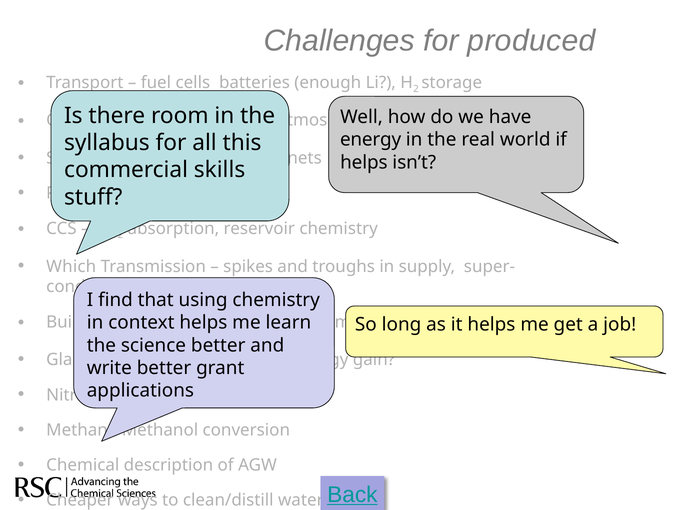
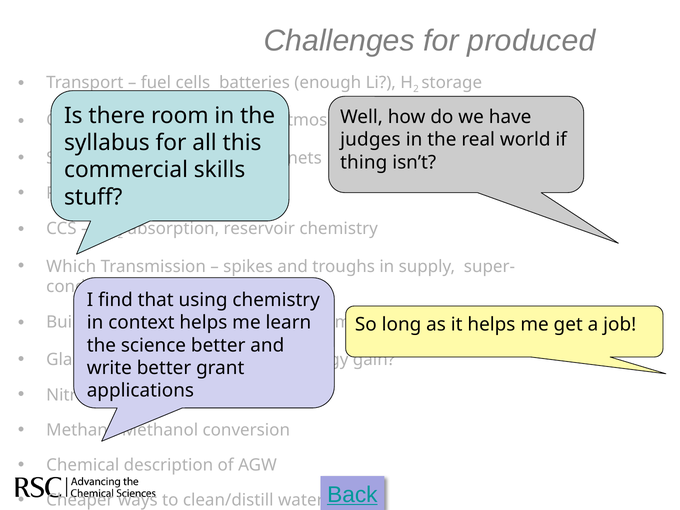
energy: energy -> judges (370, 140)
helps: helps -> thing (364, 162)
